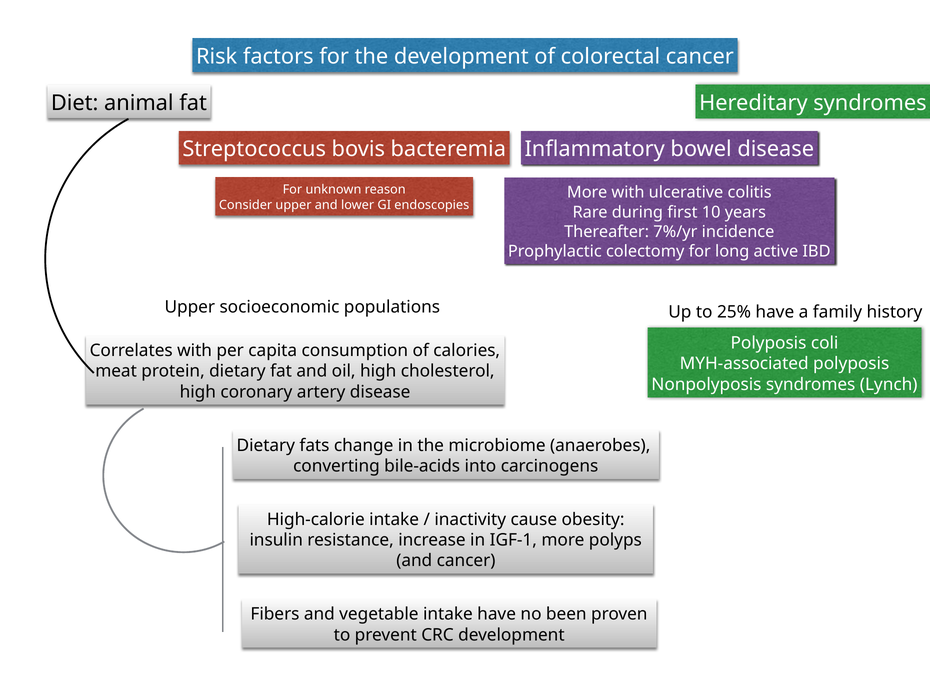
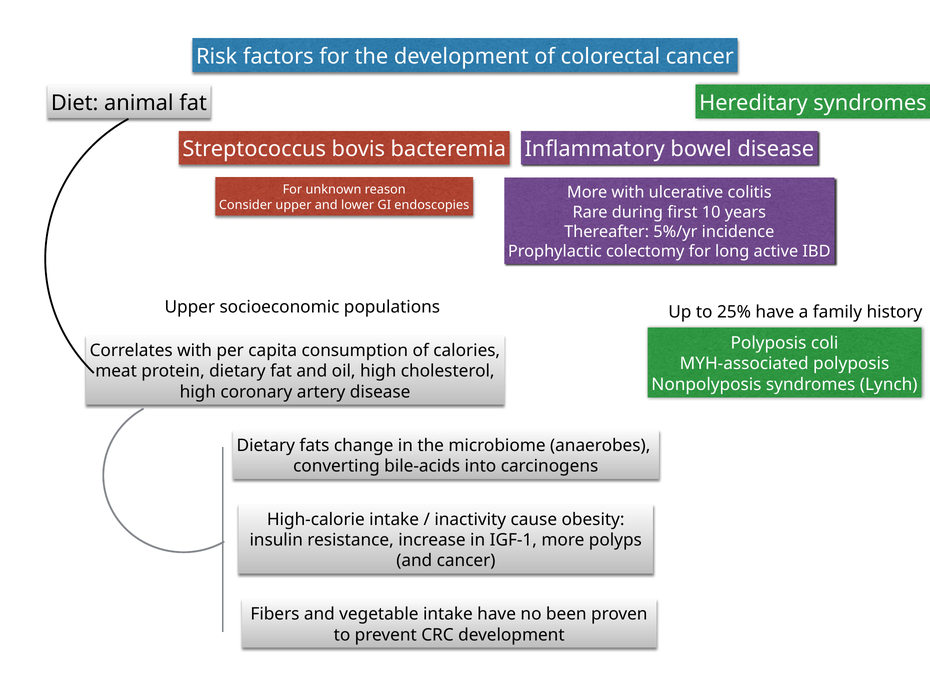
7%/yr: 7%/yr -> 5%/yr (675, 232)
